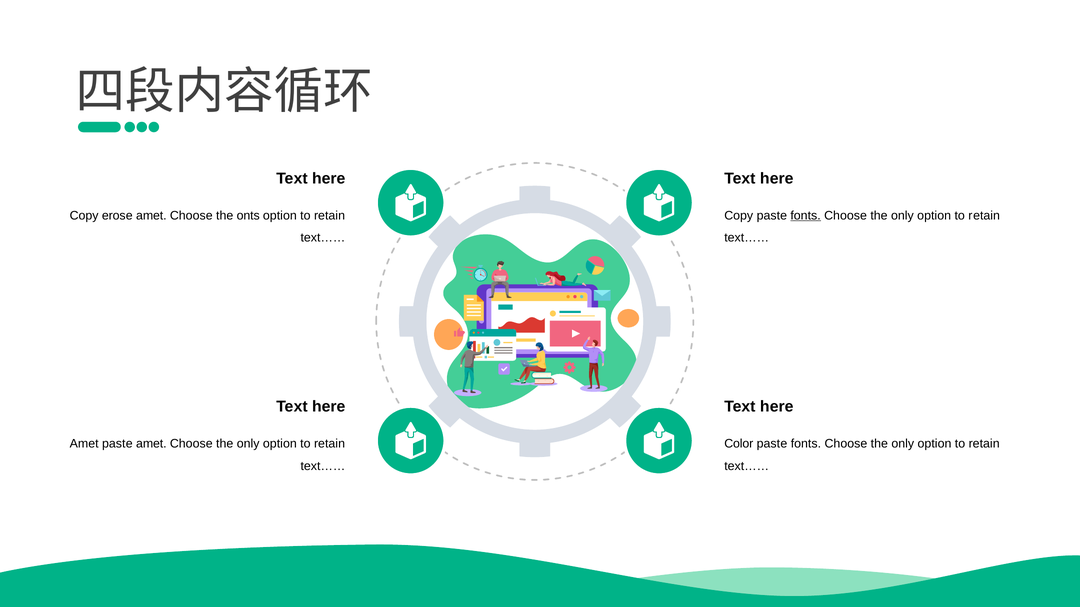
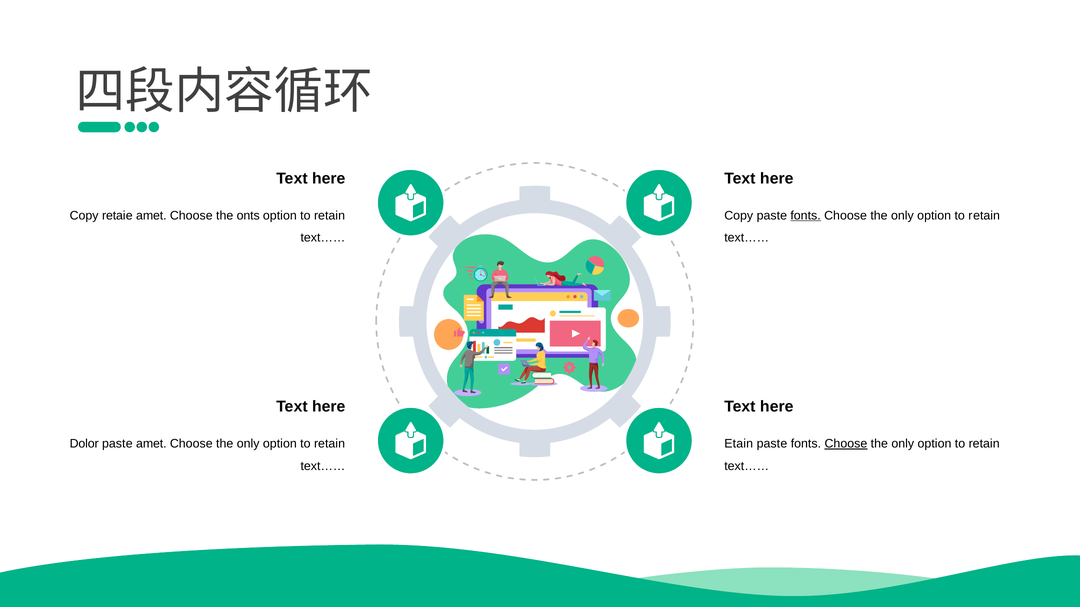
eros: eros -> retai (114, 216)
Amet: Amet -> Dolor (84, 444)
Color: Color -> Etain (739, 444)
Choose underline: none -> present (846, 444)
